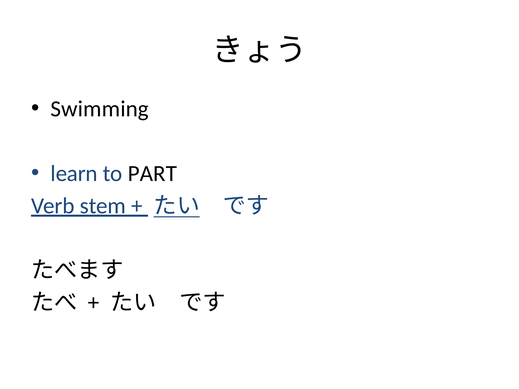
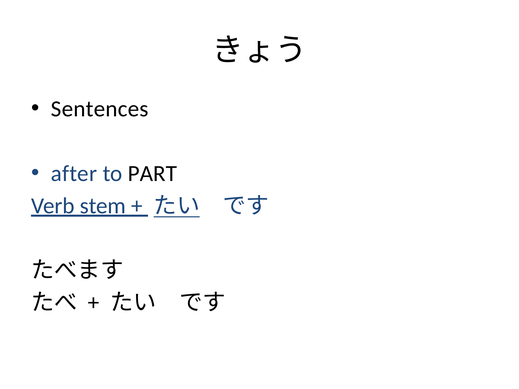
Swimming: Swimming -> Sentences (100, 109)
learn: learn -> after (74, 174)
